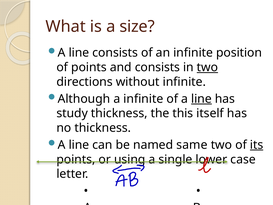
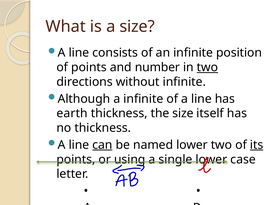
and consists: consists -> number (157, 67)
line underline: present -> none (201, 99)
study: study -> earth (72, 113)
the this: this -> size (183, 113)
can underline: none -> present (102, 145)
named same: same -> lower (192, 145)
